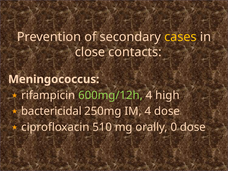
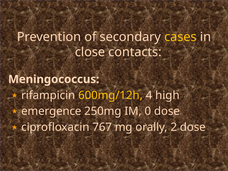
600mg/12h colour: light green -> yellow (110, 95)
bactericidal: bactericidal -> emergence (51, 111)
IM 4: 4 -> 0 (148, 111)
510: 510 -> 767 (102, 127)
0: 0 -> 2 (174, 127)
